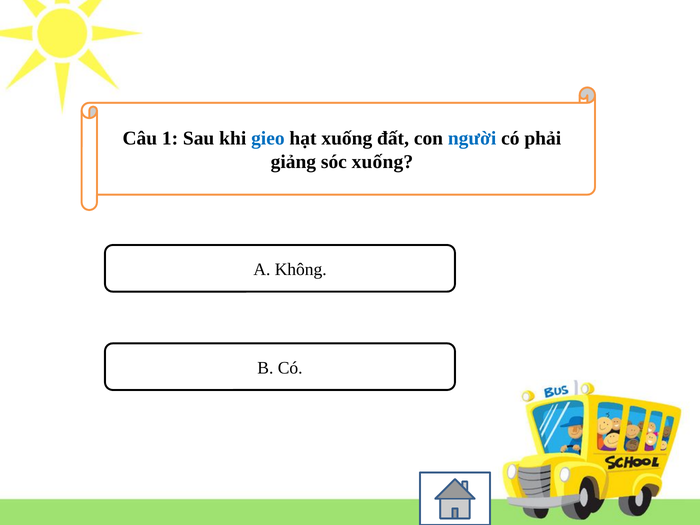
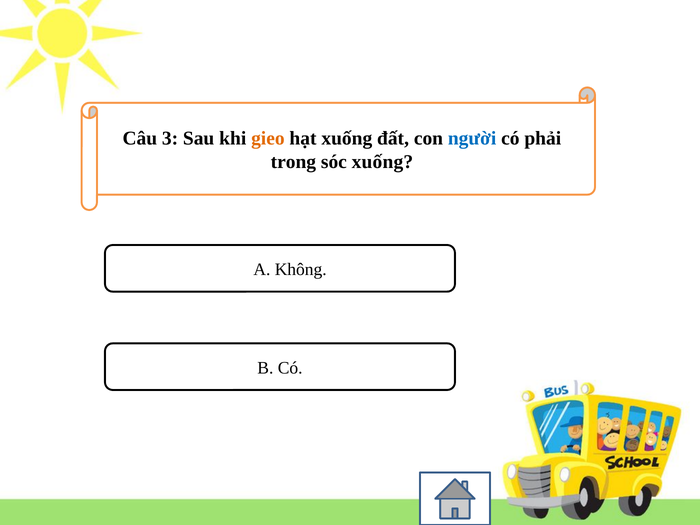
1: 1 -> 3 (170, 138)
gieo colour: blue -> orange (268, 138)
giảng: giảng -> trong (293, 162)
